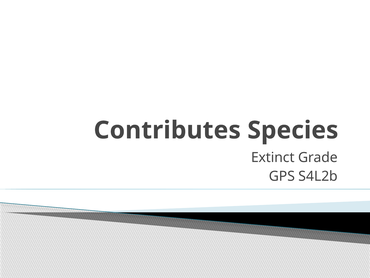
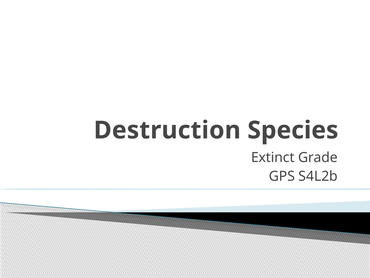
Contributes: Contributes -> Destruction (167, 130)
